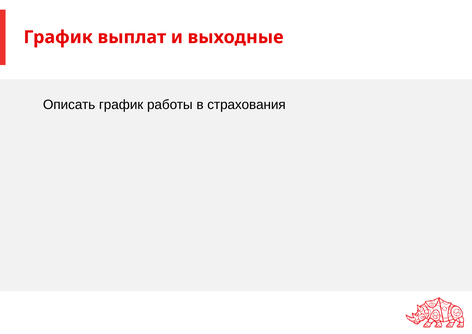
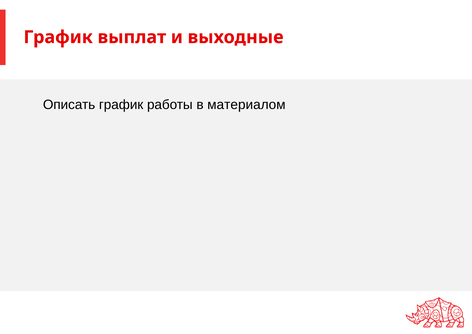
страхования: страхования -> материалом (246, 105)
